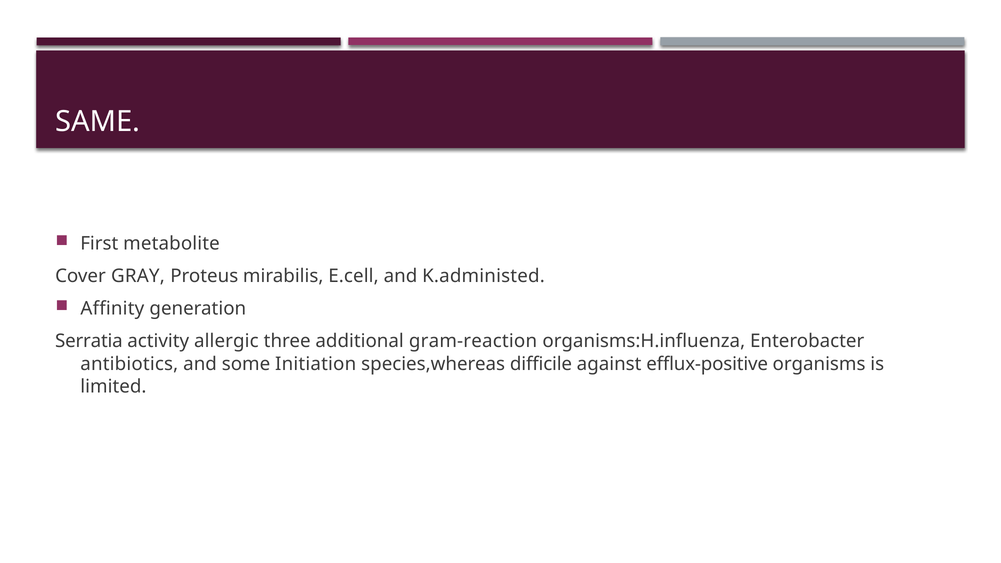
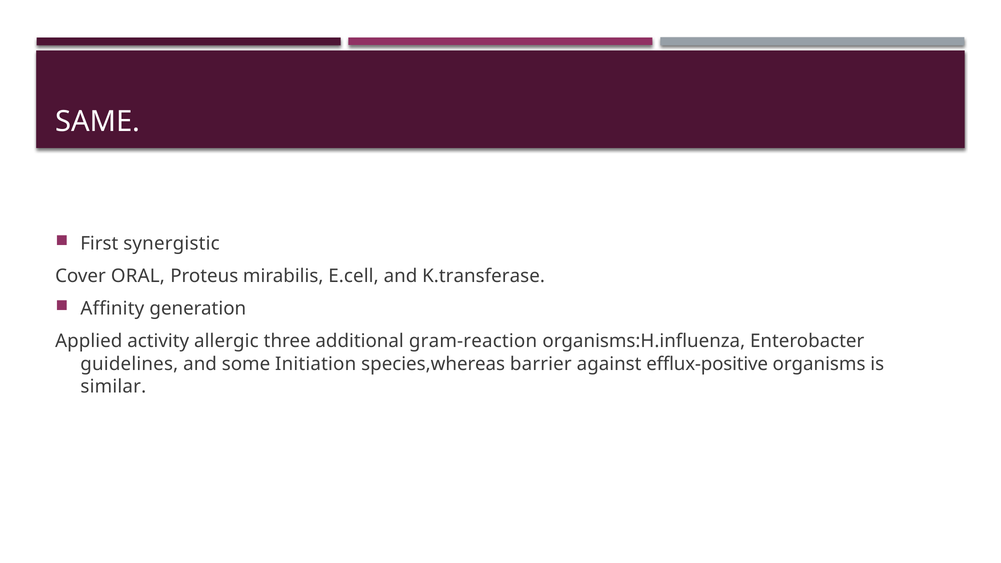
metabolite: metabolite -> synergistic (171, 244)
GRAY: GRAY -> ORAL (138, 276)
K.administed: K.administed -> K.transferase (484, 276)
Serratia: Serratia -> Applied (89, 341)
antibiotics: antibiotics -> guidelines (129, 364)
difficile: difficile -> barrier (541, 364)
limited: limited -> similar (113, 386)
